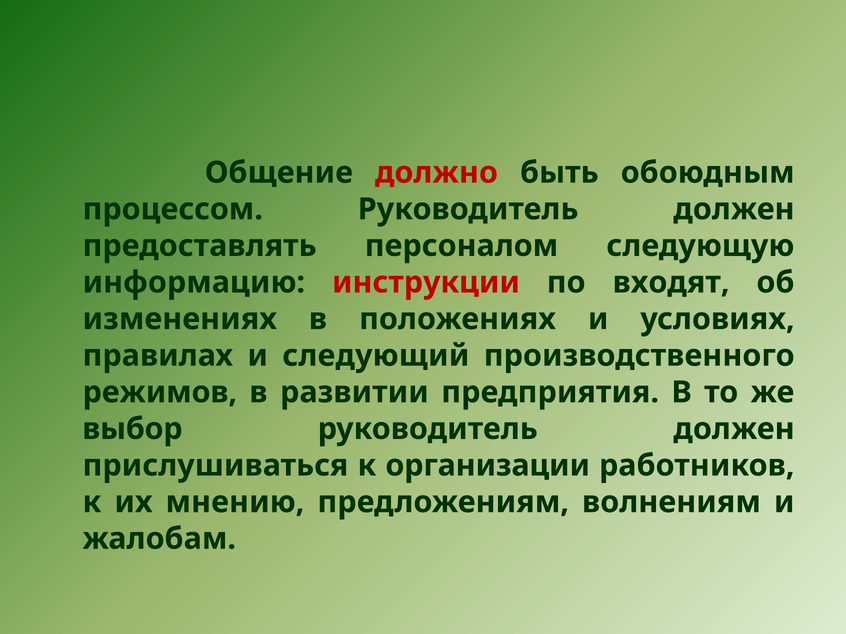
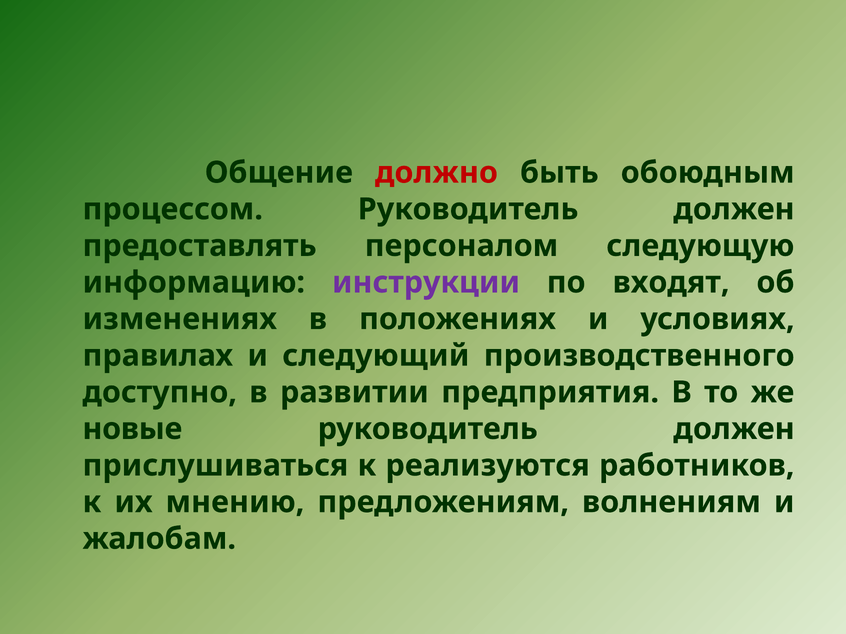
инструкции colour: red -> purple (426, 283)
режимов: режимов -> доступно (160, 393)
выбор: выбор -> новые (132, 429)
организации: организации -> реализуются (488, 466)
